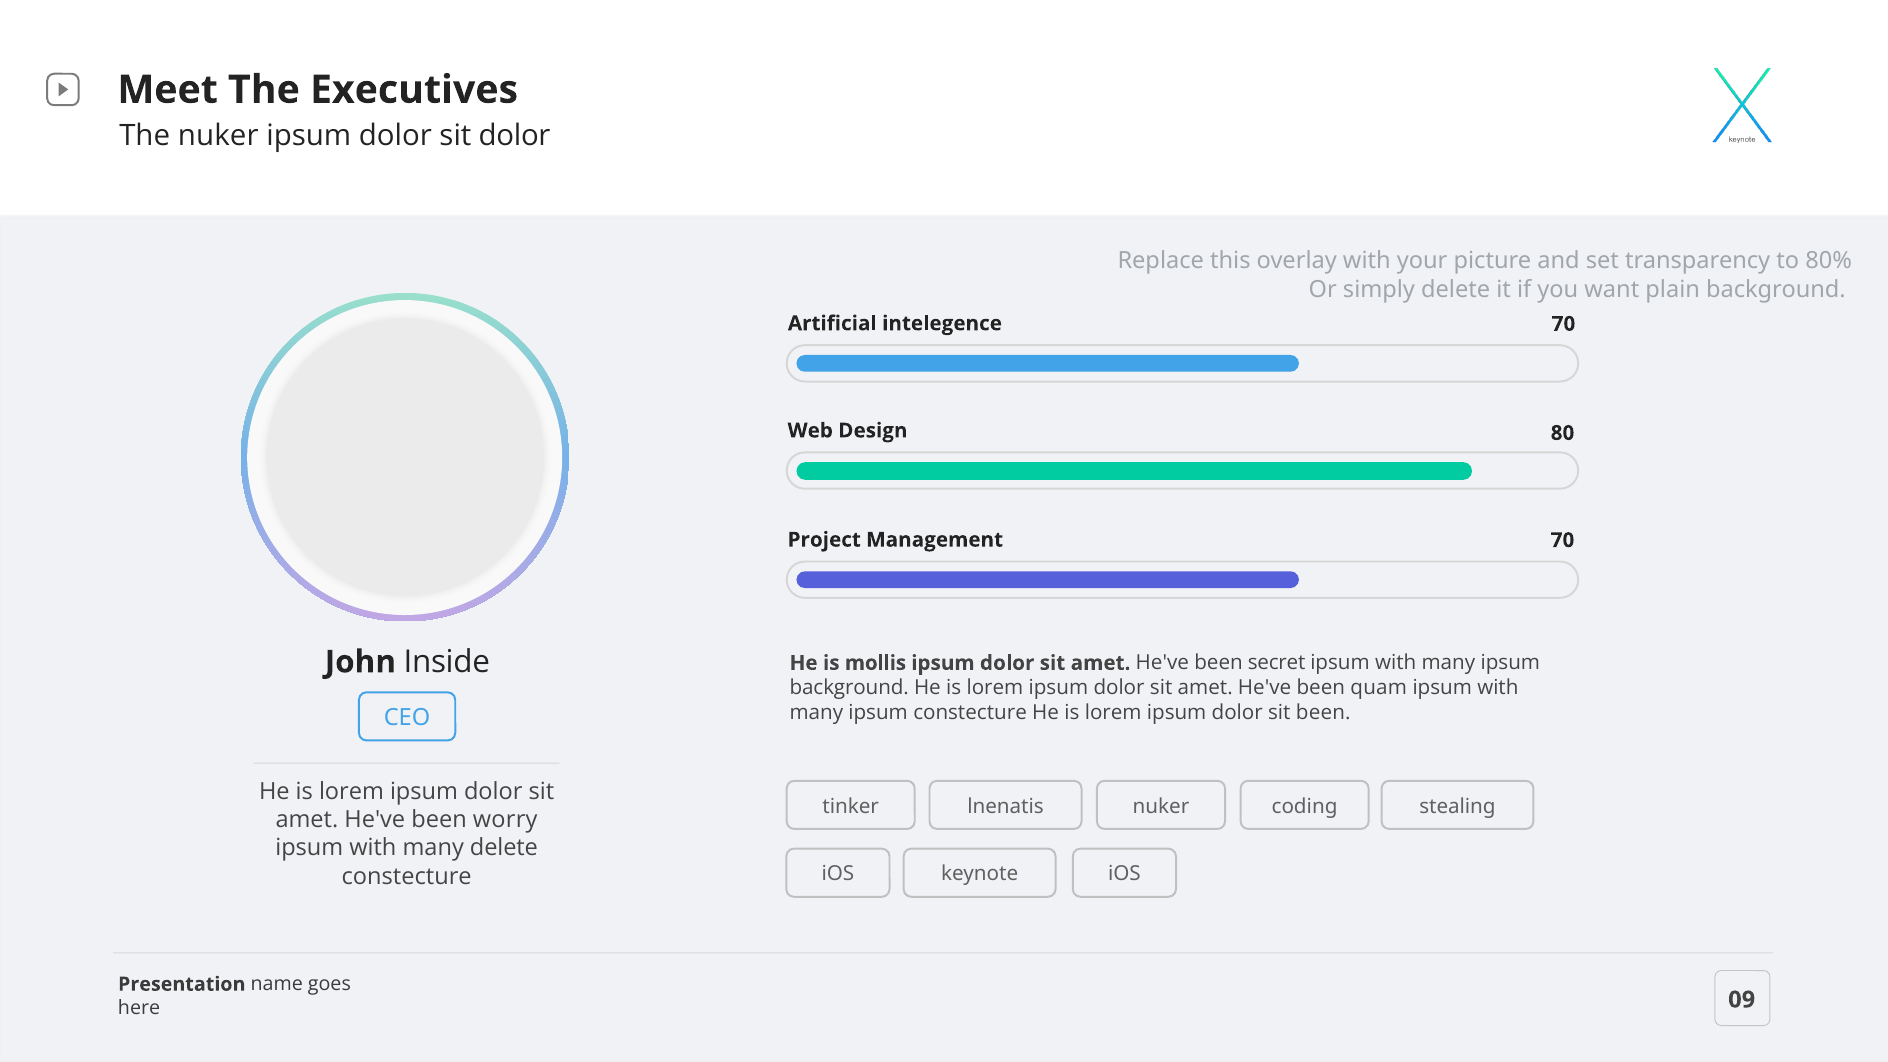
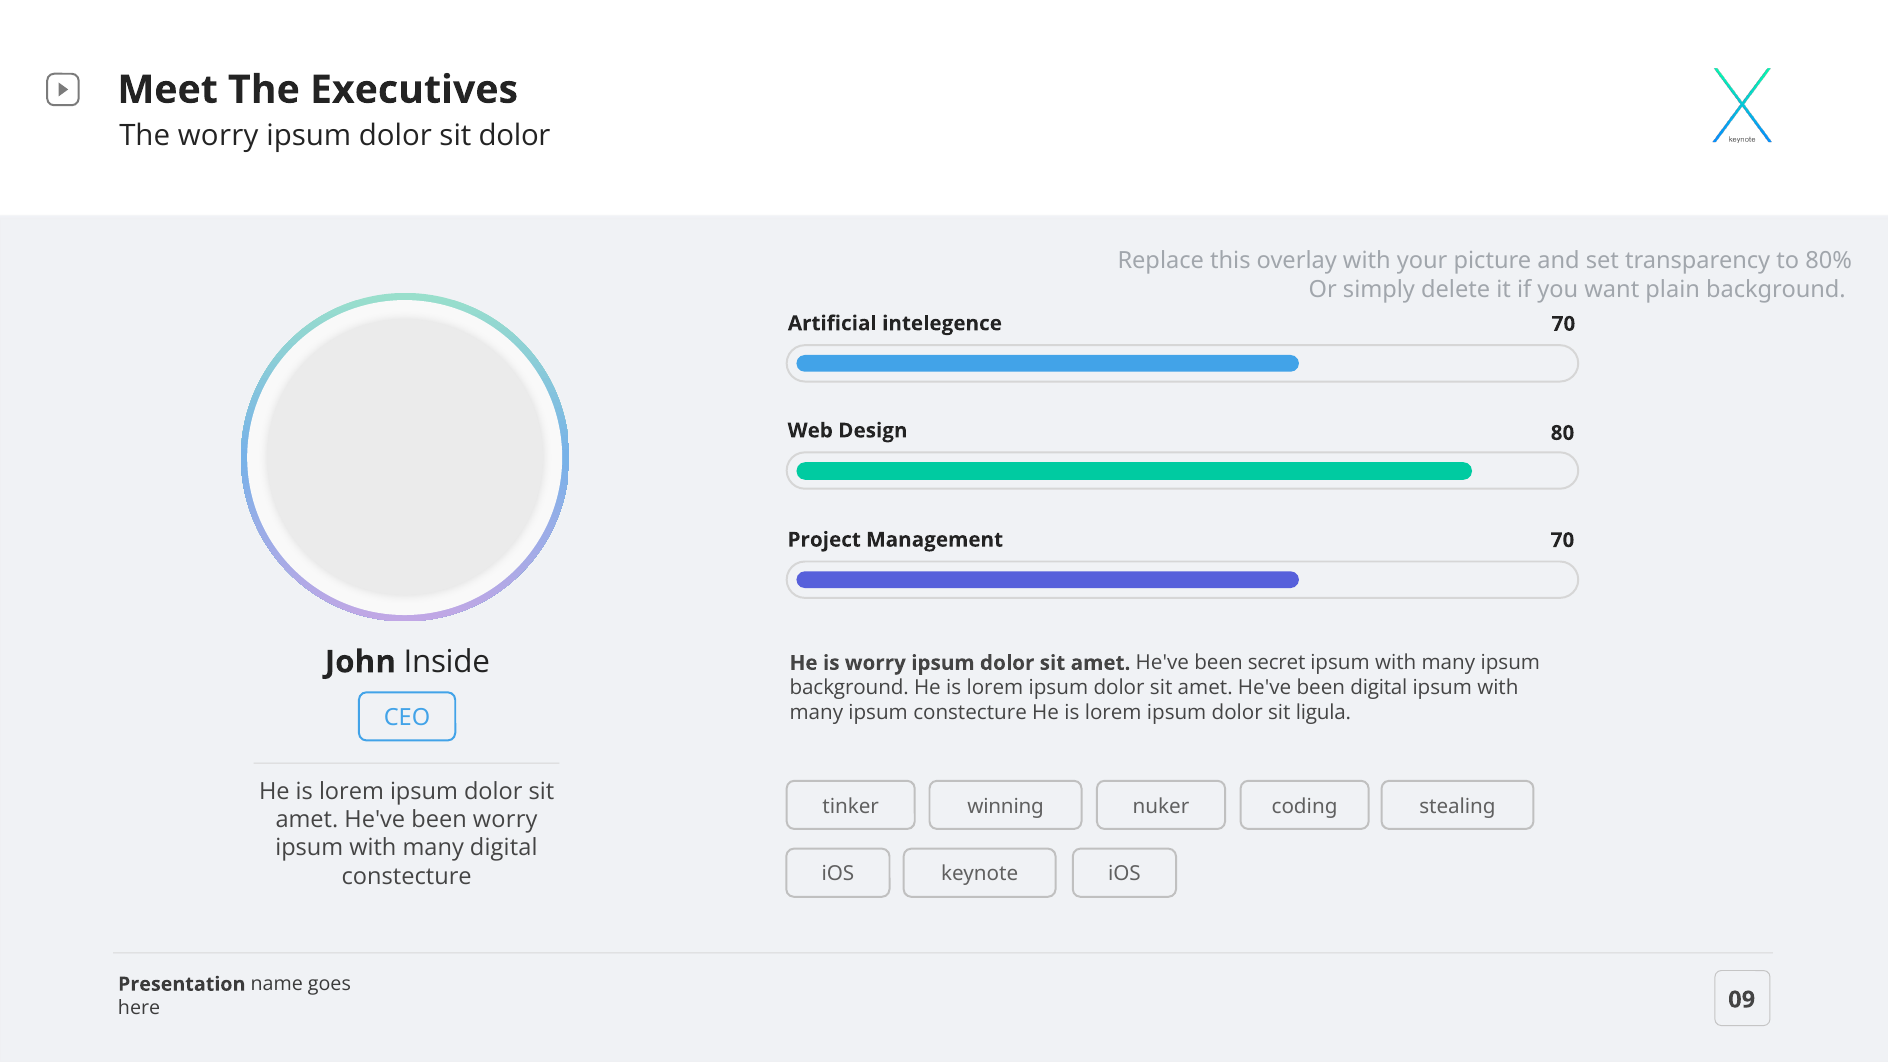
The nuker: nuker -> worry (218, 135)
is mollis: mollis -> worry (875, 663)
been quam: quam -> digital (1379, 688)
sit been: been -> ligula (1323, 713)
lnenatis: lnenatis -> winning (1006, 806)
many delete: delete -> digital (504, 848)
